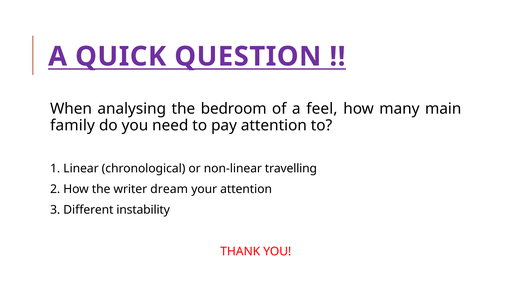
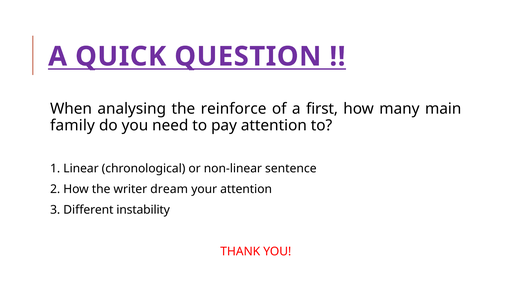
bedroom: bedroom -> reinforce (234, 109)
feel: feel -> first (322, 109)
travelling: travelling -> sentence (291, 169)
